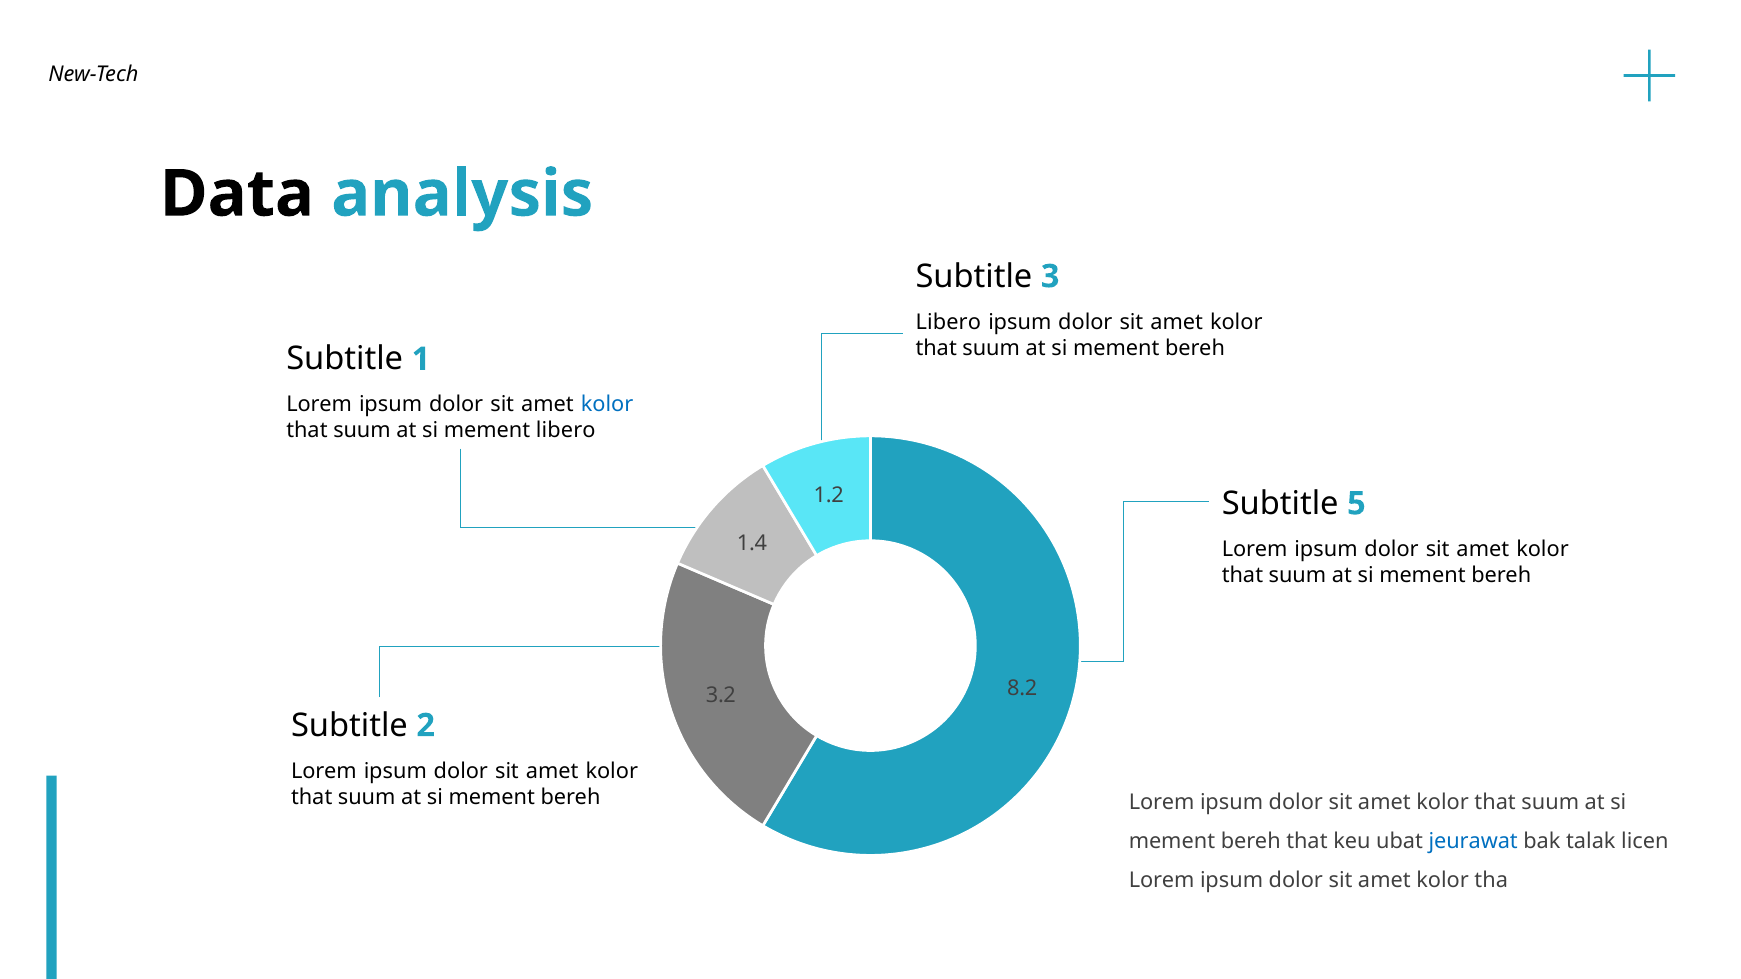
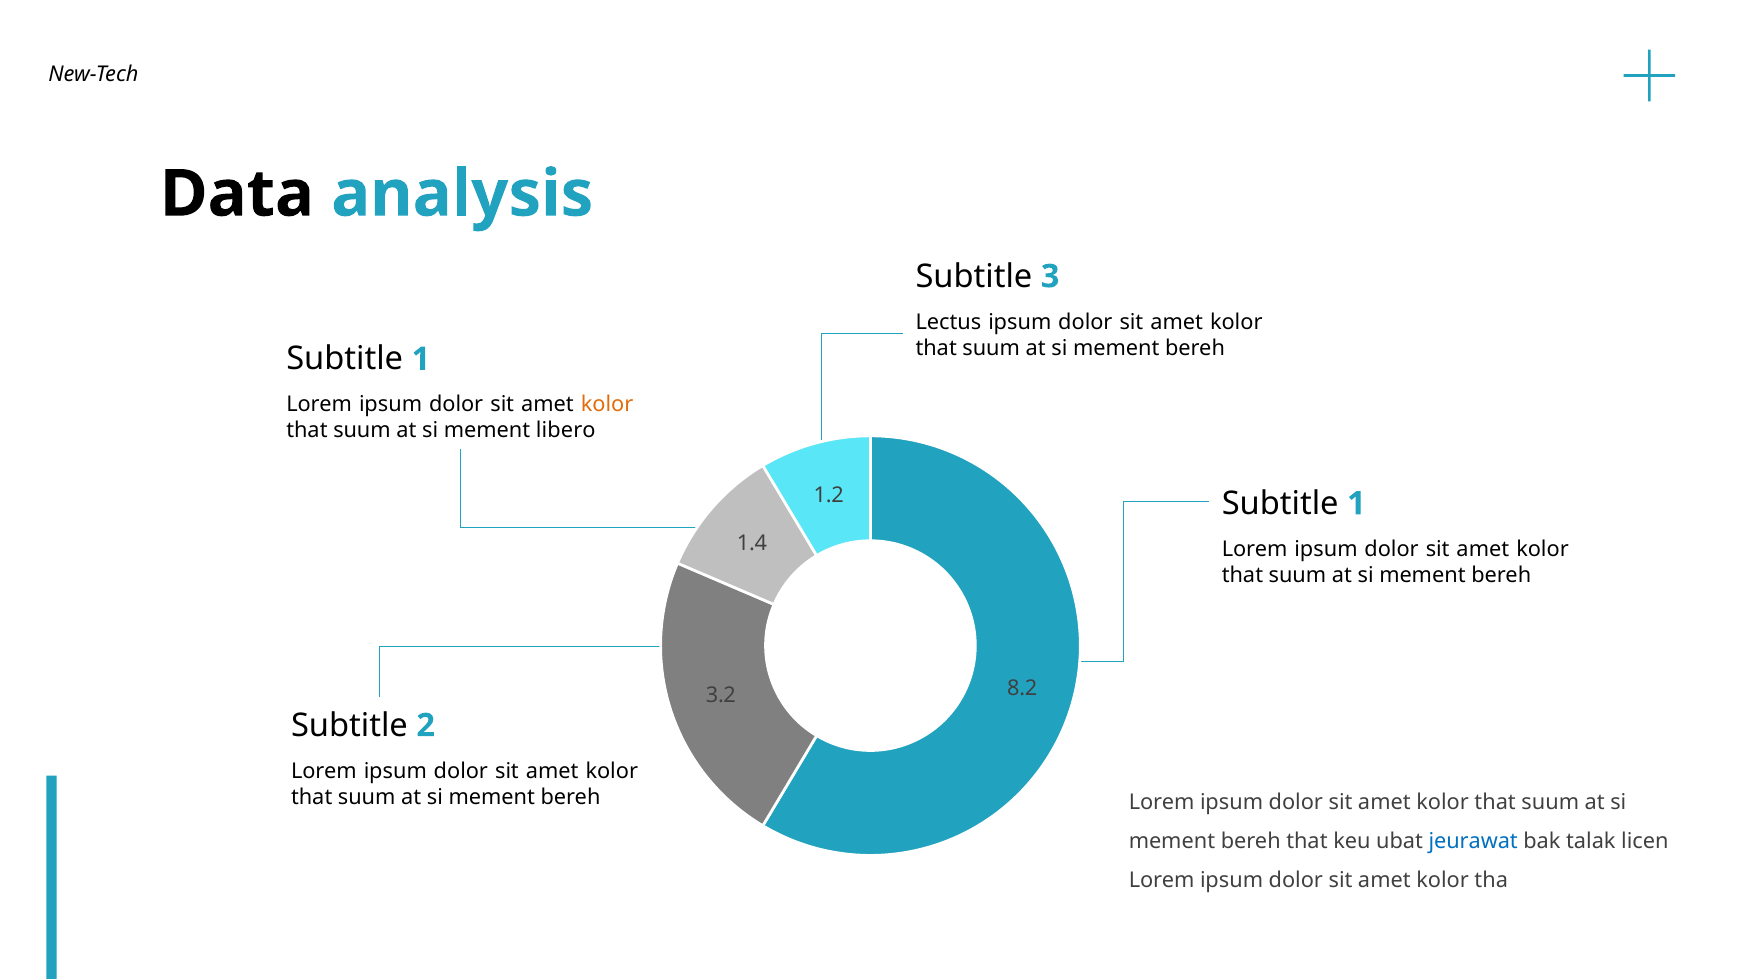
Libero: Libero -> Lectus (948, 322)
kolor colour: blue -> orange (607, 405)
5: 5 -> 1 (1356, 504)
